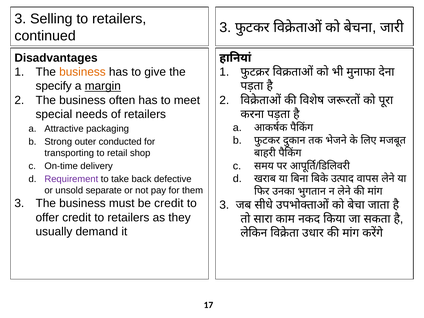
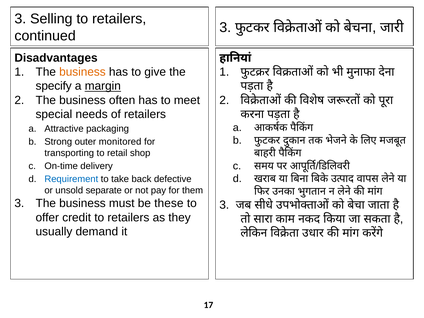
conducted: conducted -> monitored (120, 142)
Requirement colour: purple -> blue (71, 179)
be credit: credit -> these (169, 203)
